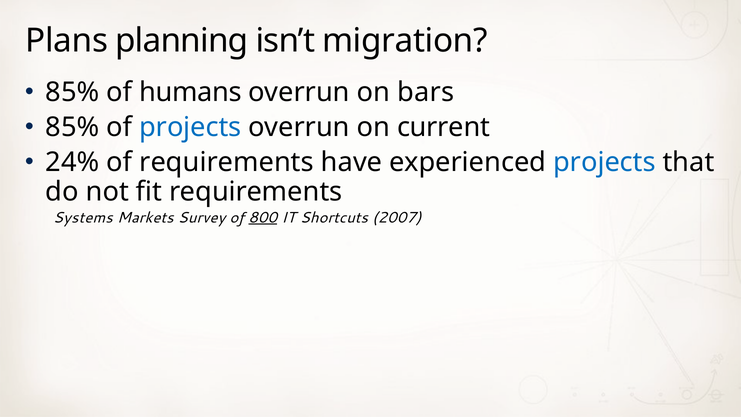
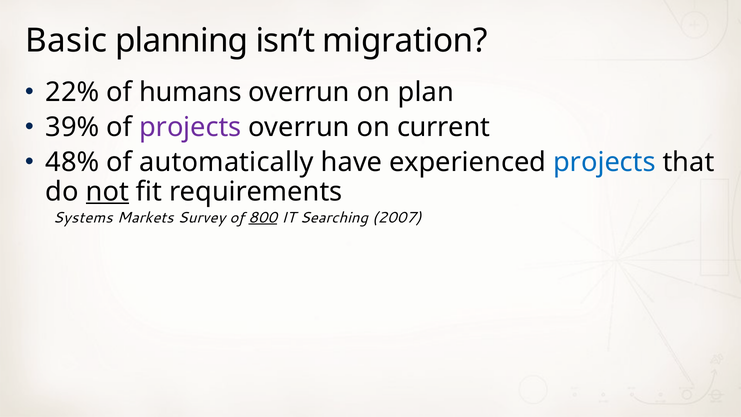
Plans: Plans -> Basic (66, 41)
85%: 85% -> 22% (72, 92)
bars: bars -> plan (426, 92)
85%: 85% -> 39% (72, 127)
projects colour: blue -> purple (190, 127)
24%: 24% -> 48% (72, 162)
of requirements: requirements -> automatically (226, 162)
not underline: none -> present (107, 191)
Shortcuts: Shortcuts -> Searching (334, 217)
